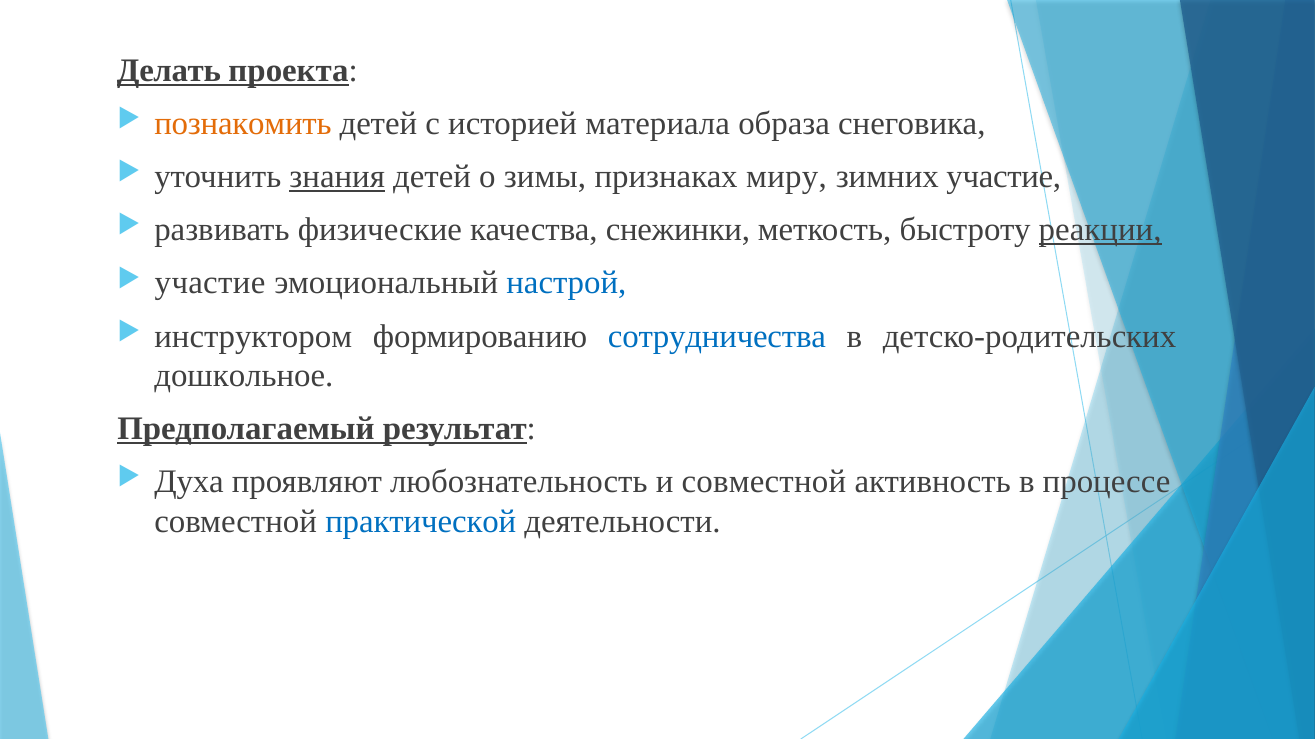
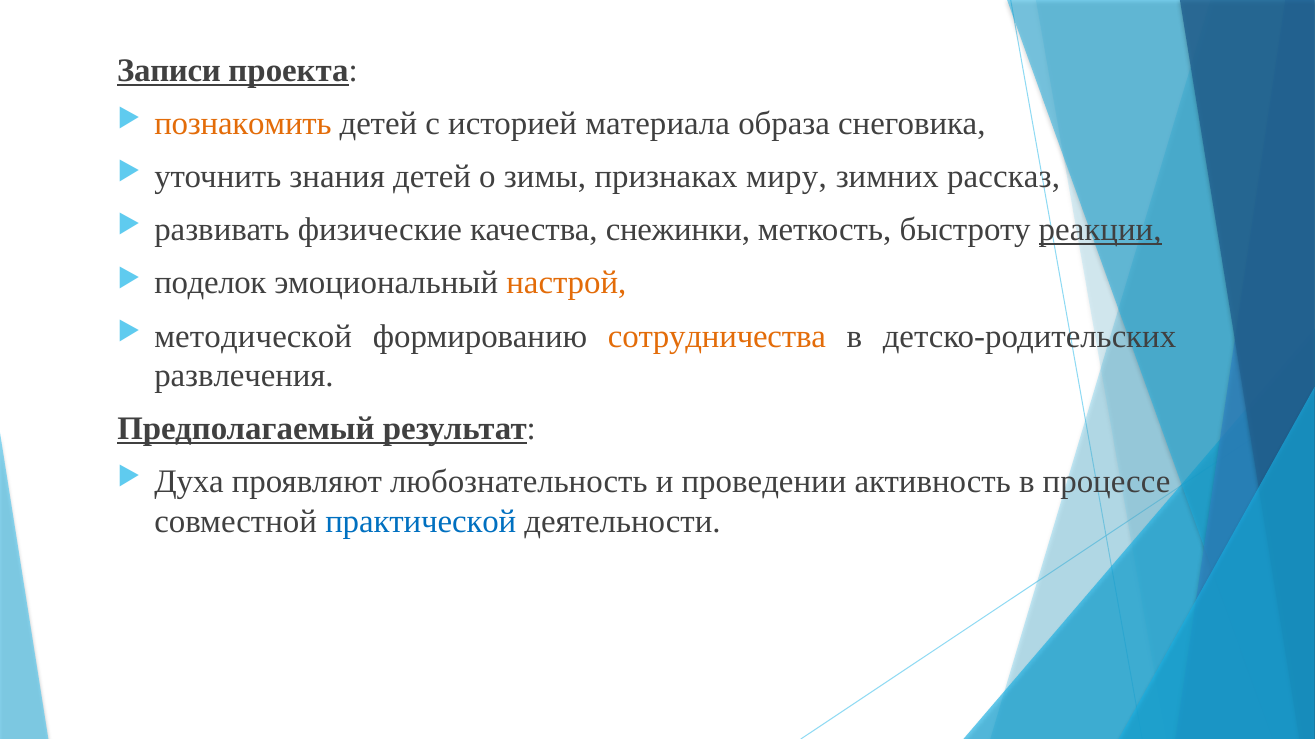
Делать: Делать -> Записи (169, 71)
знания underline: present -> none (337, 177)
зимних участие: участие -> рассказ (1004, 177)
участие: участие -> поделок (210, 283)
настрой colour: blue -> orange (566, 283)
инструктором: инструктором -> методической (253, 337)
сотрудничества colour: blue -> orange (717, 337)
дошкольное: дошкольное -> развлечения (244, 376)
и совместной: совместной -> проведении (764, 482)
